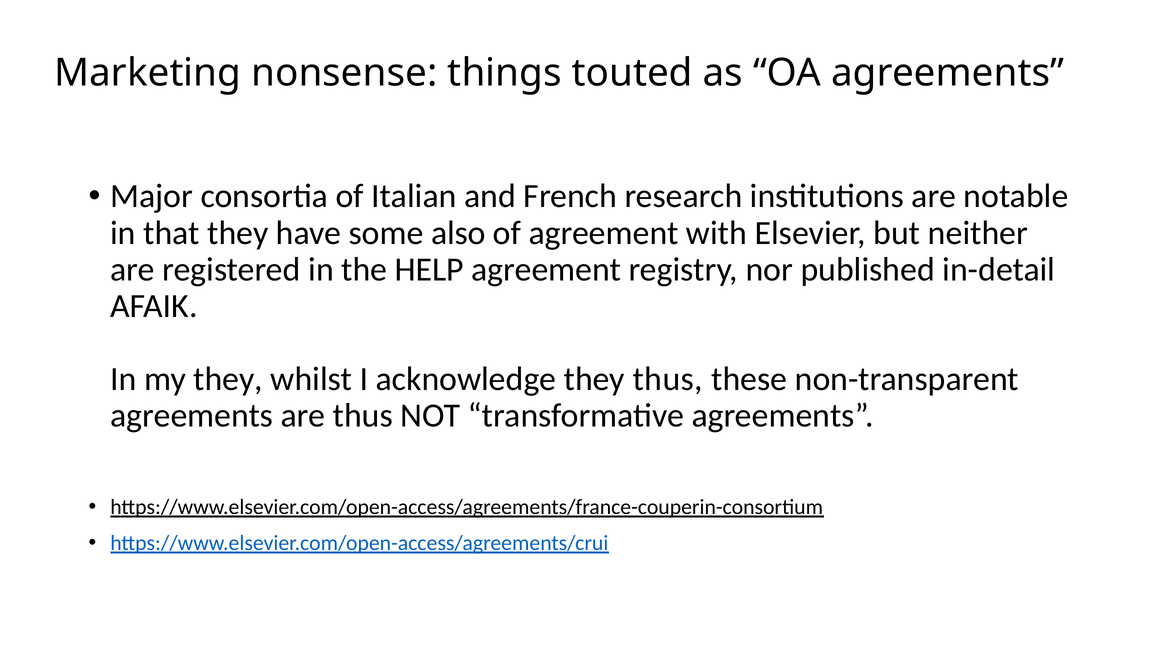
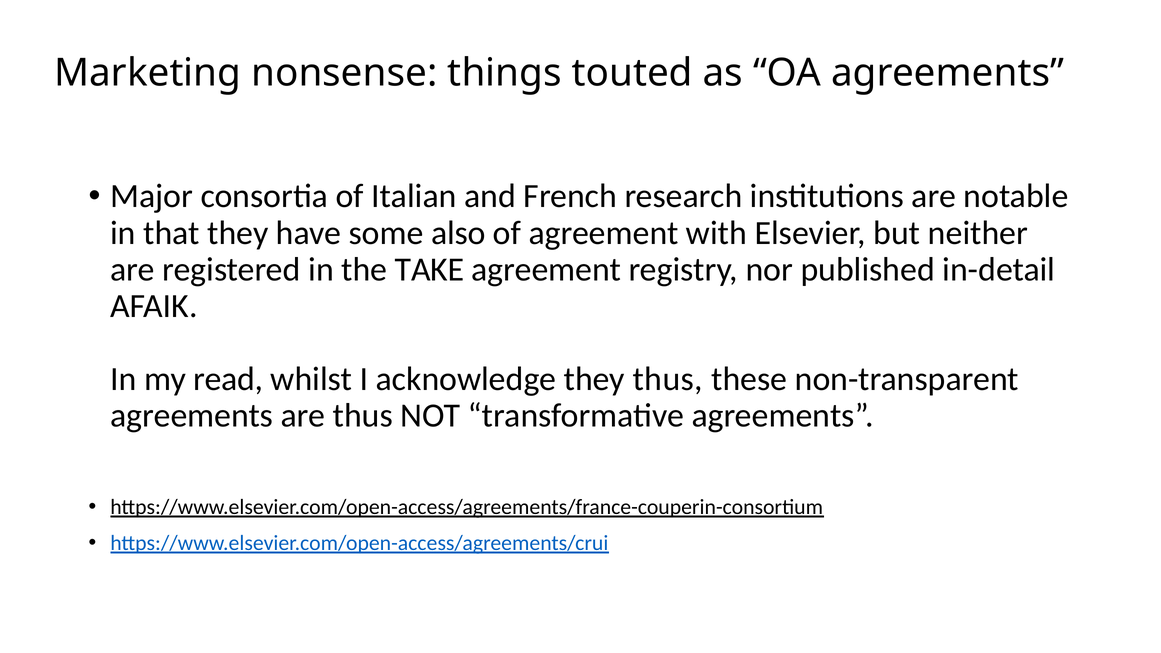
HELP: HELP -> TAKE (429, 269)
my they: they -> read (228, 379)
